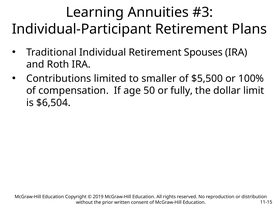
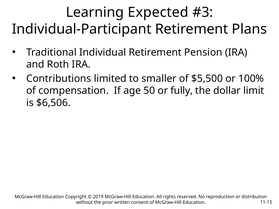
Annuities: Annuities -> Expected (158, 12)
Spouses: Spouses -> Pension (203, 52)
$6,504: $6,504 -> $6,506 (53, 103)
